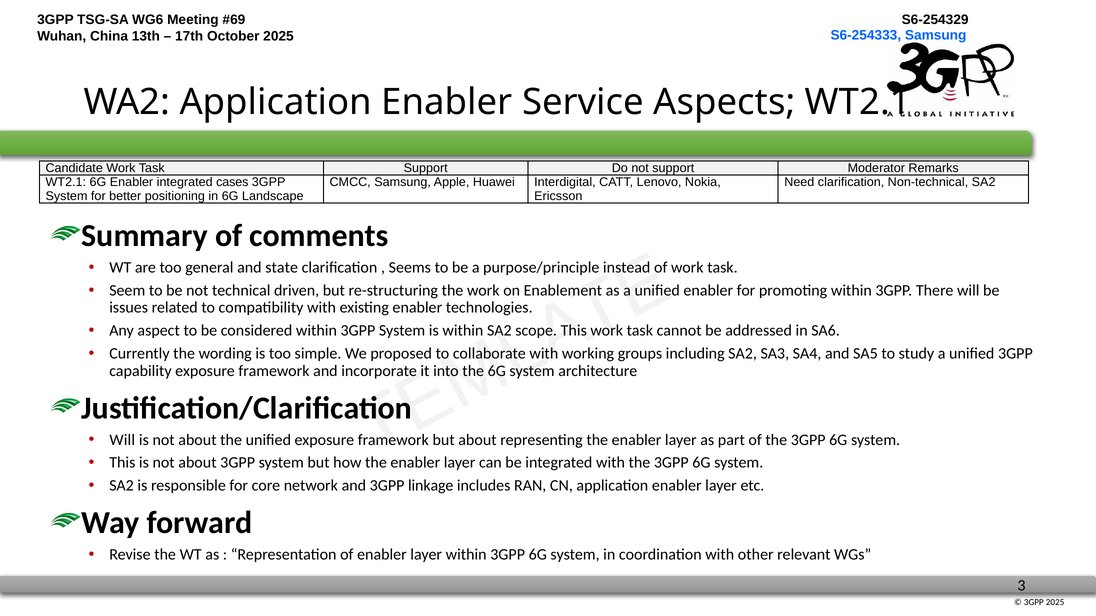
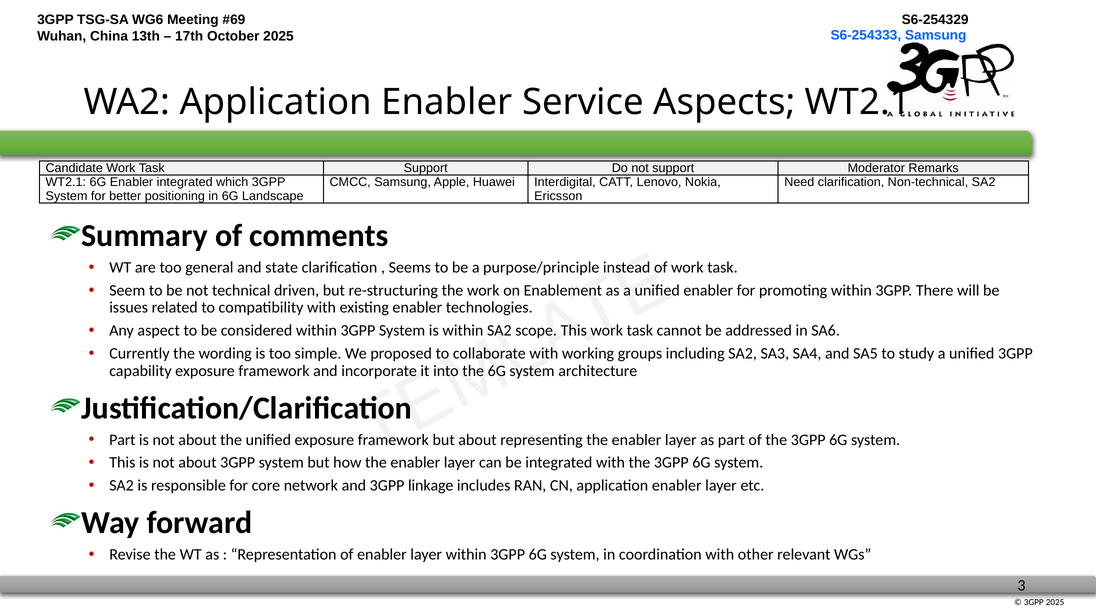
cases: cases -> which (232, 182)
Will: Will -> Part (122, 440)
